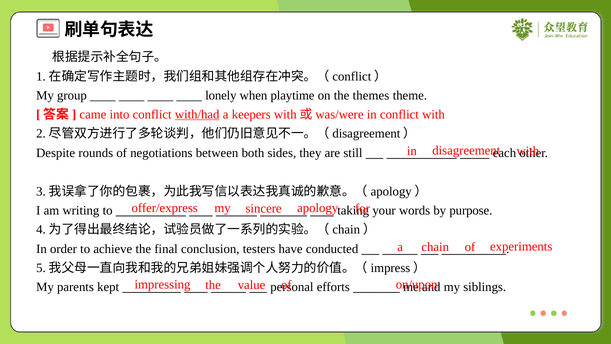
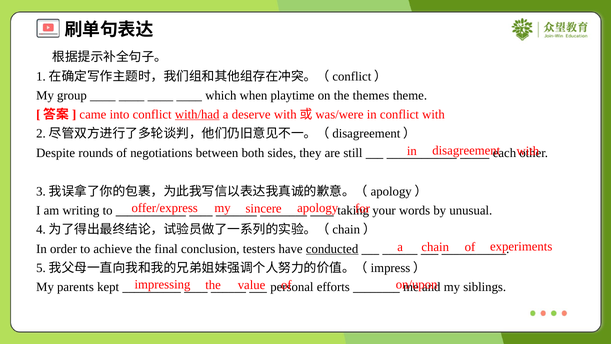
lonely: lonely -> which (221, 95)
keepers: keepers -> deserve (251, 114)
purpose: purpose -> unusual (471, 210)
conducted underline: none -> present (332, 249)
